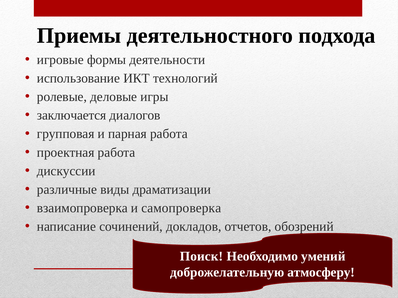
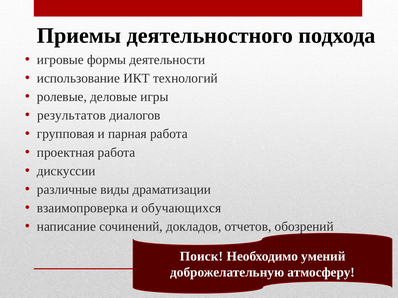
заключается: заключается -> результатов (71, 116)
самопроверка: самопроверка -> обучающихся (181, 208)
